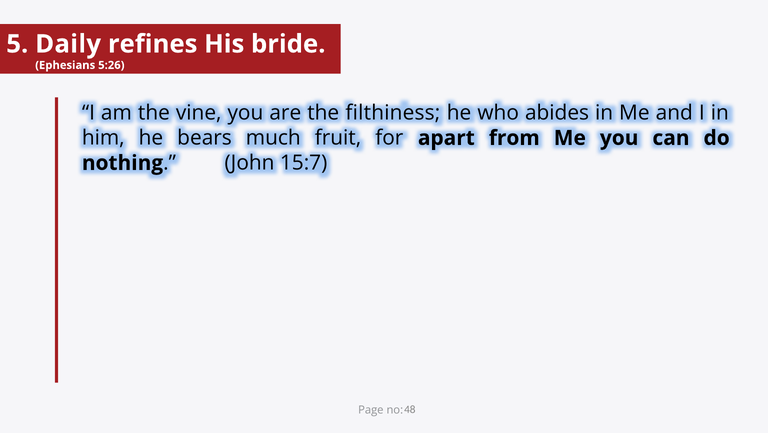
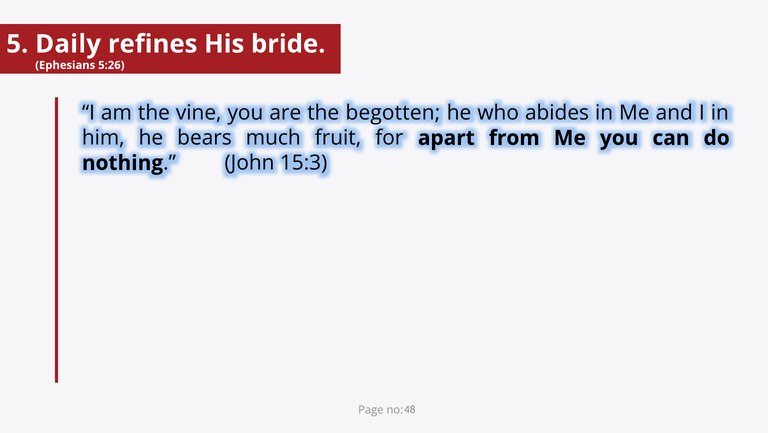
filthiness: filthiness -> begotten (393, 113)
15:7: 15:7 -> 15:3 (304, 163)
